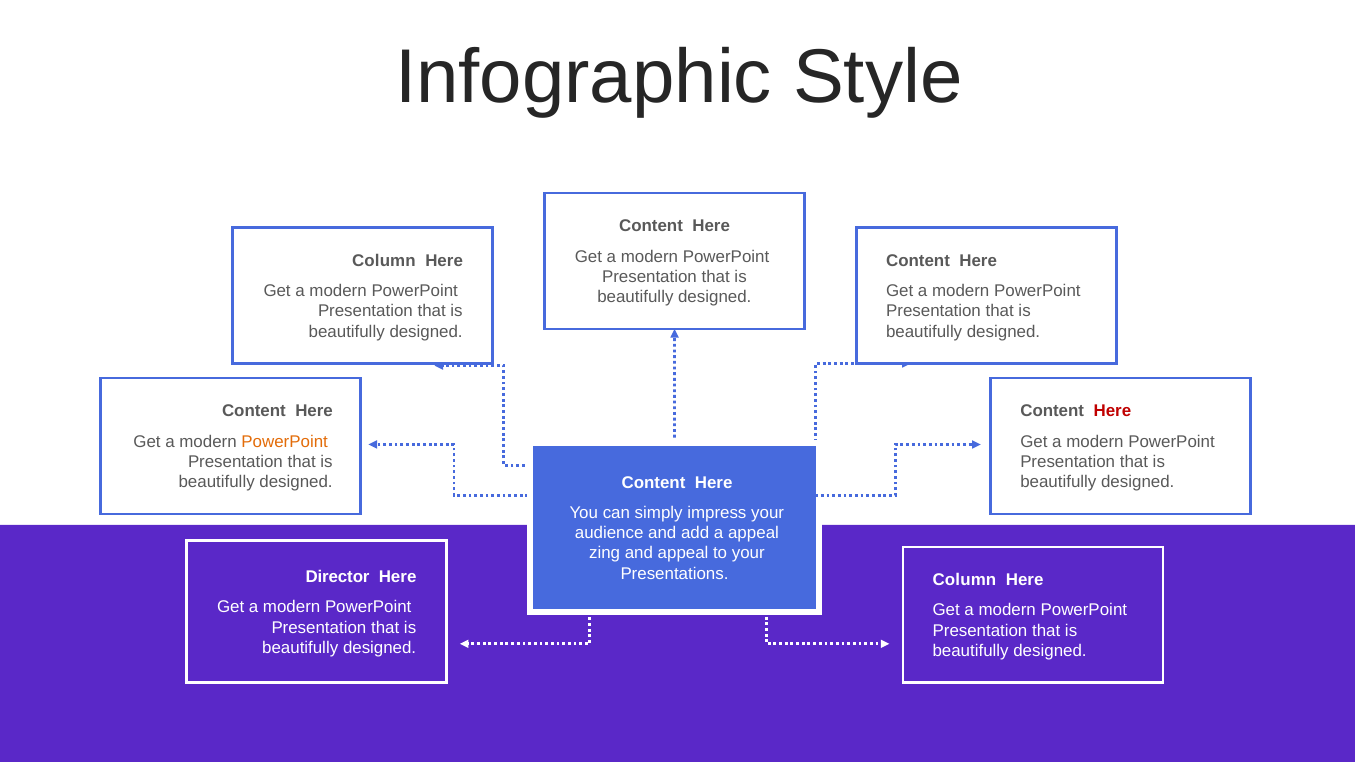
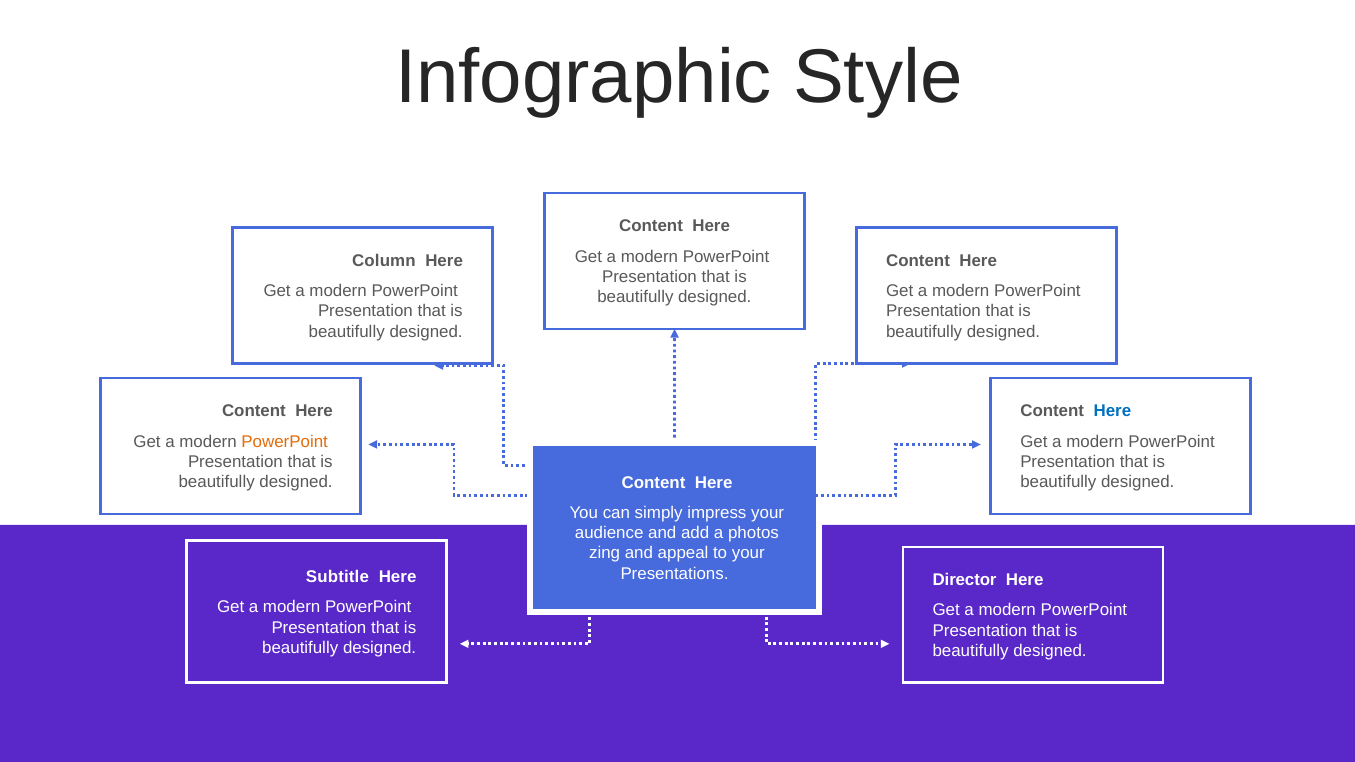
Here colour: red -> blue (1112, 411)
a appeal: appeal -> photos (753, 533)
Director: Director -> Subtitle (337, 577)
Column: Column -> Director (965, 581)
